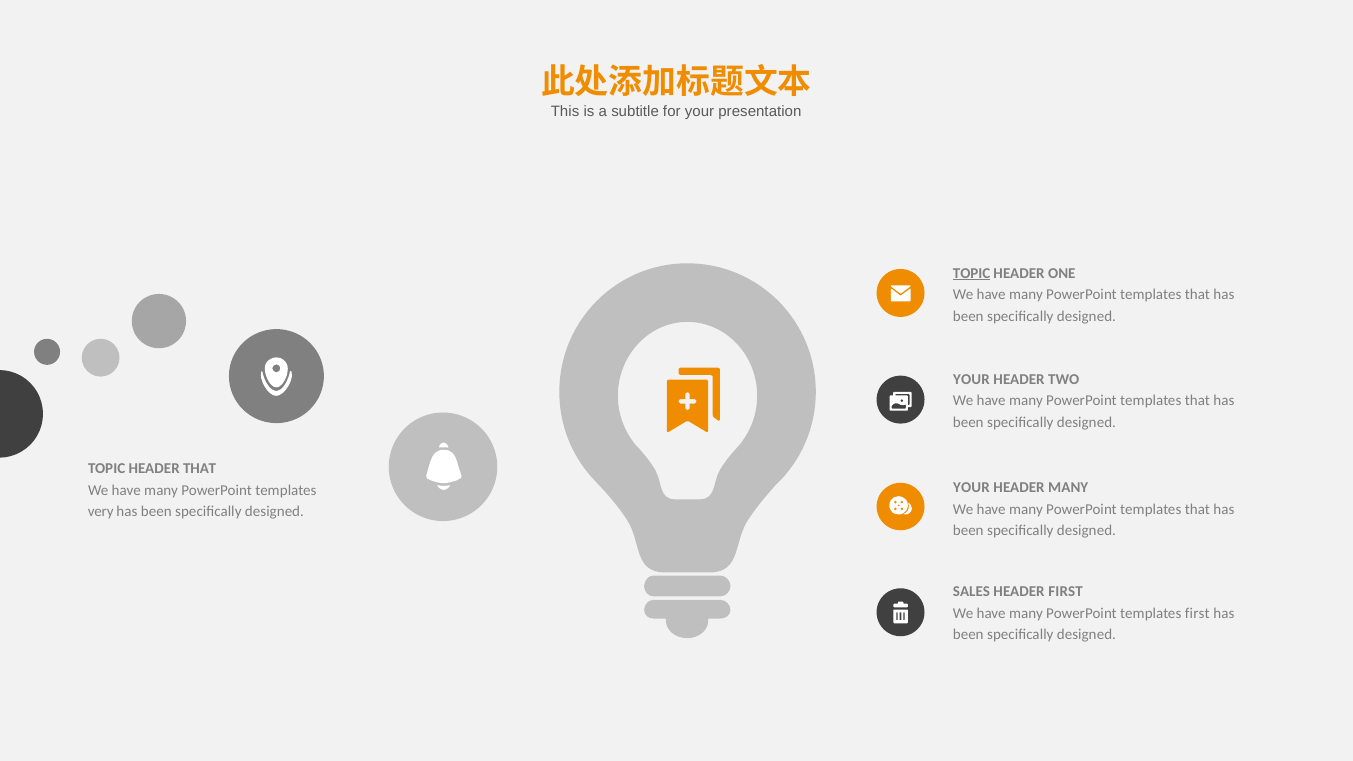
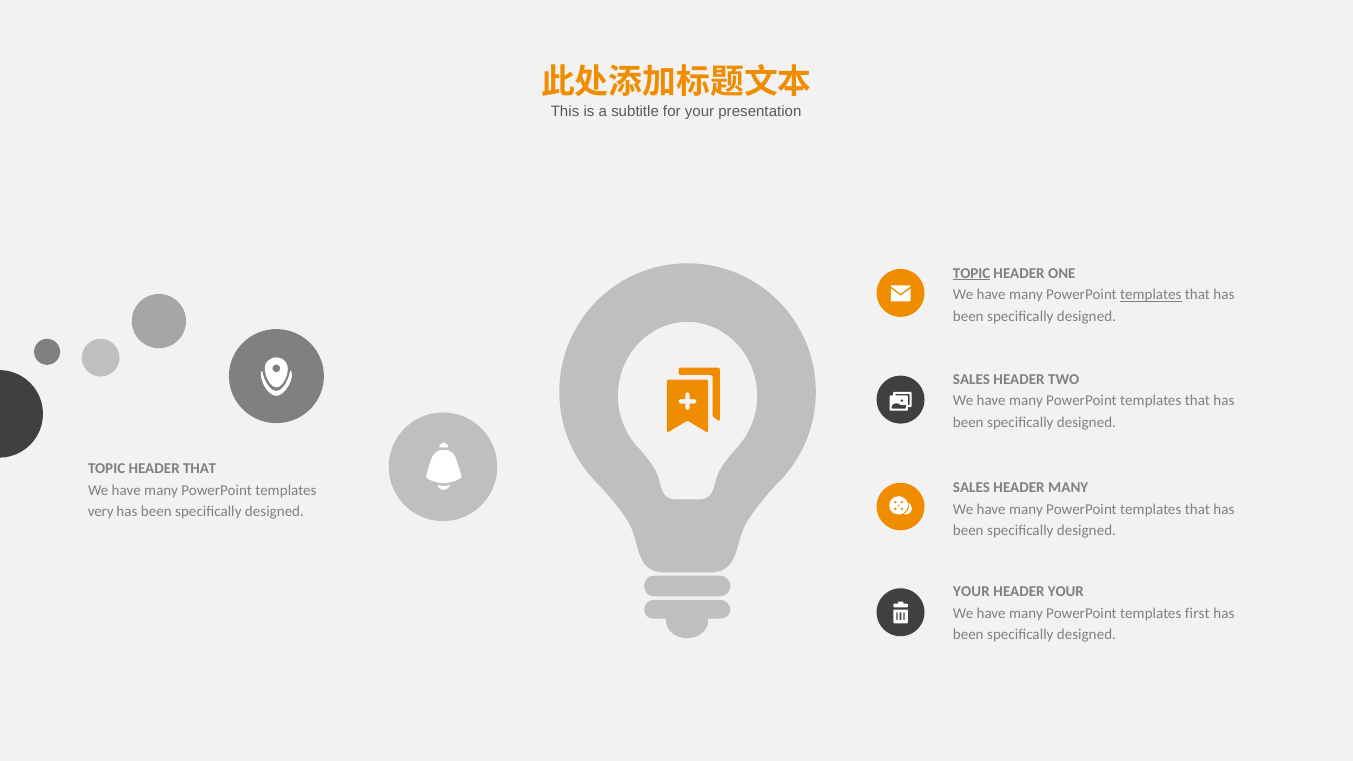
templates underline: none -> present (1151, 295)
YOUR: YOUR -> SALES (972, 379)
YOUR: YOUR -> SALES (972, 487)
SALES: SALES -> YOUR (971, 592)
HEADER FIRST: FIRST -> YOUR (1066, 592)
